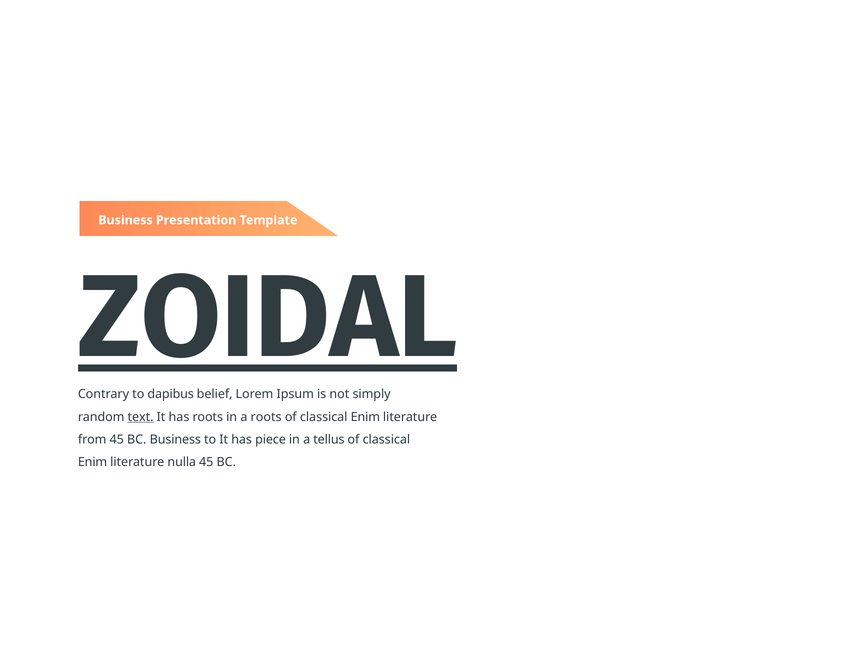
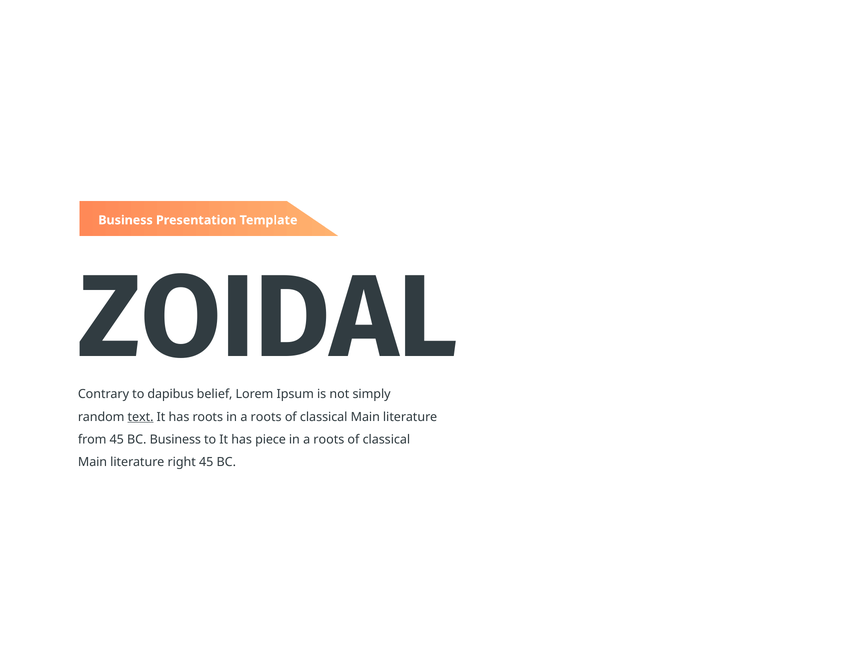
ZOIDAL underline: present -> none (268, 318)
Enim: Enim -> Main (365, 417)
tellus: tellus -> roots (329, 440)
Enim: Enim -> Main (93, 462)
nulla: nulla -> right (182, 462)
